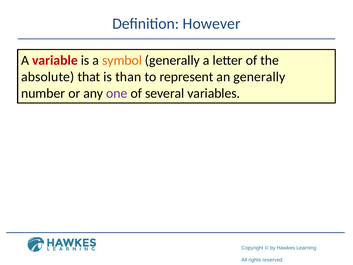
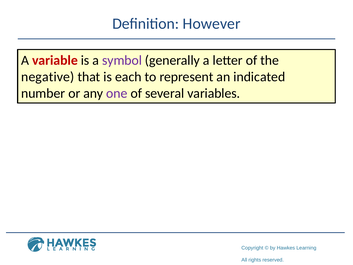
symbol colour: orange -> purple (122, 60)
absolute: absolute -> negative (48, 77)
than: than -> each (128, 77)
an generally: generally -> indicated (259, 77)
